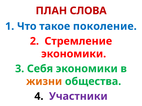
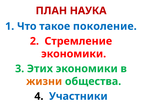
СЛОВА: СЛОВА -> НАУКА (88, 11)
Себя: Себя -> Этих (40, 69)
Участники colour: purple -> blue (78, 97)
